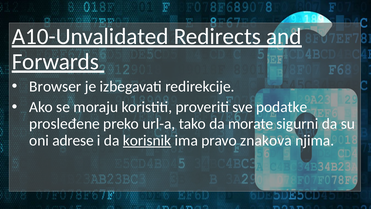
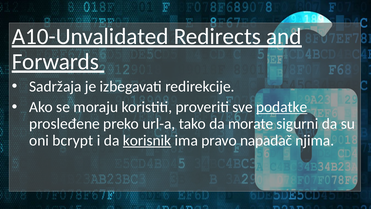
Browser: Browser -> Sadržaja (55, 86)
podatke underline: none -> present (282, 107)
adrese: adrese -> bcrypt (73, 140)
znakova: znakova -> napadač (266, 140)
